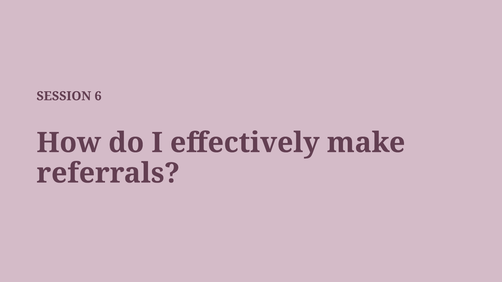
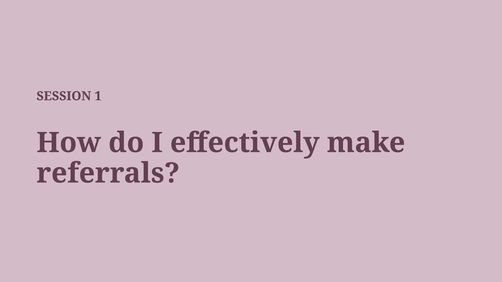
6: 6 -> 1 (98, 96)
